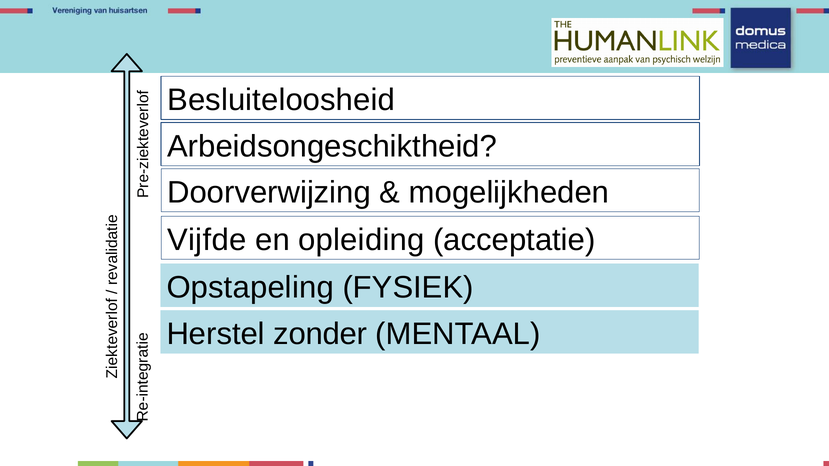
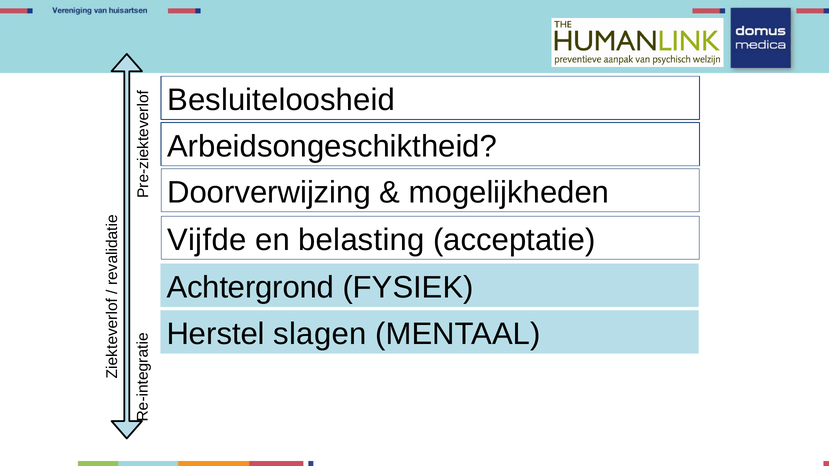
opleiding: opleiding -> belasting (361, 240)
Opstapeling: Opstapeling -> Achtergrond (250, 288)
zonder: zonder -> slagen (320, 334)
